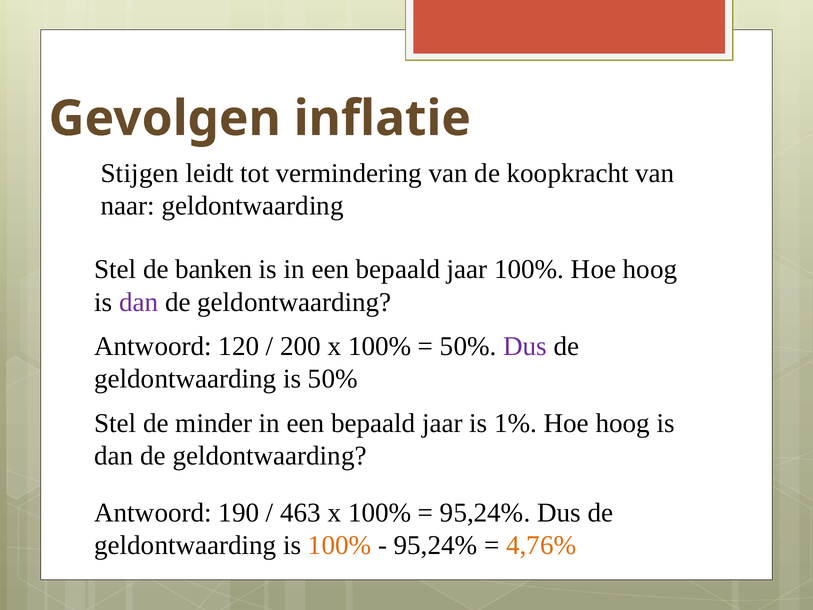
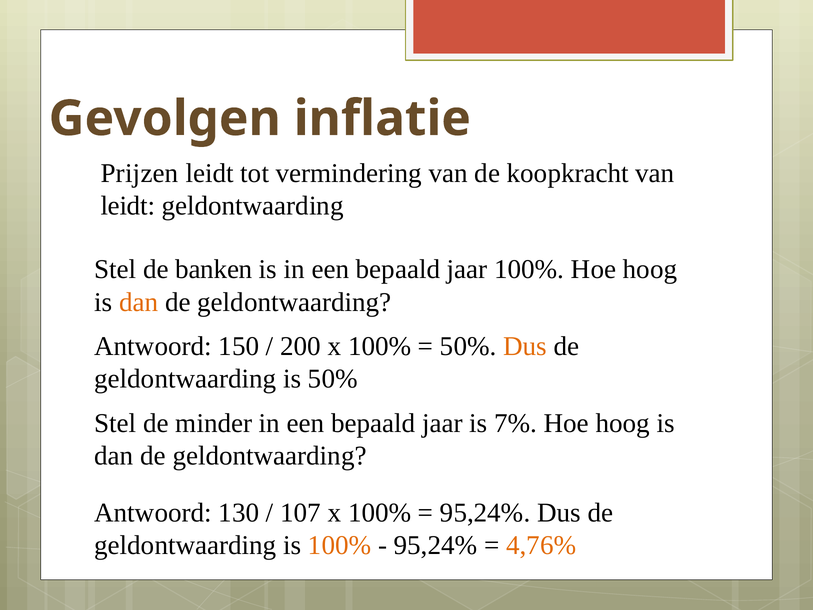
Stijgen: Stijgen -> Prijzen (140, 173)
naar: naar -> leidt (128, 206)
dan colour: purple -> orange (139, 302)
120: 120 -> 150 (239, 346)
Dus colour: purple -> orange (525, 346)
1%: 1% -> 7% (516, 423)
190: 190 -> 130 (239, 513)
463: 463 -> 107 (301, 513)
